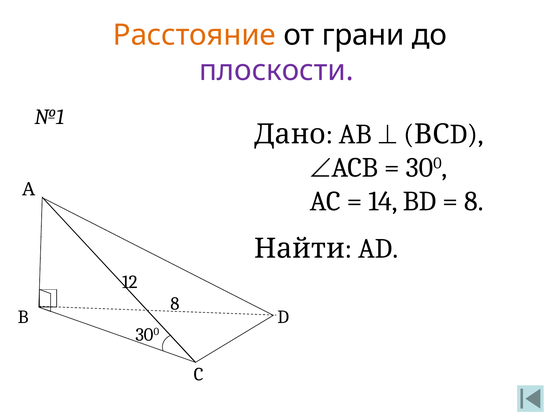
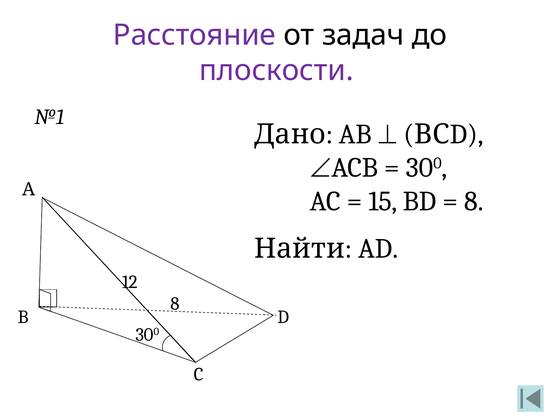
Расстояние colour: orange -> purple (194, 35)
грани: грани -> задач (363, 35)
14: 14 -> 15 (383, 201)
